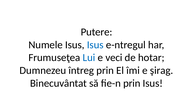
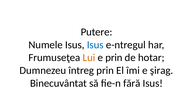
Lui colour: blue -> orange (89, 58)
e veci: veci -> prin (114, 58)
fie-n prin: prin -> fără (132, 84)
